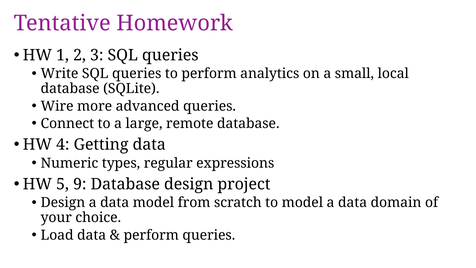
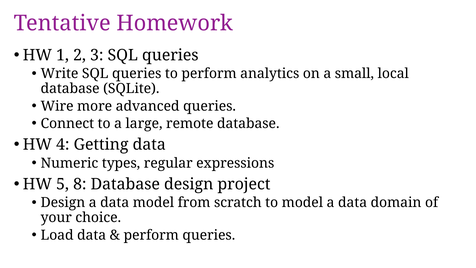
9: 9 -> 8 (80, 184)
